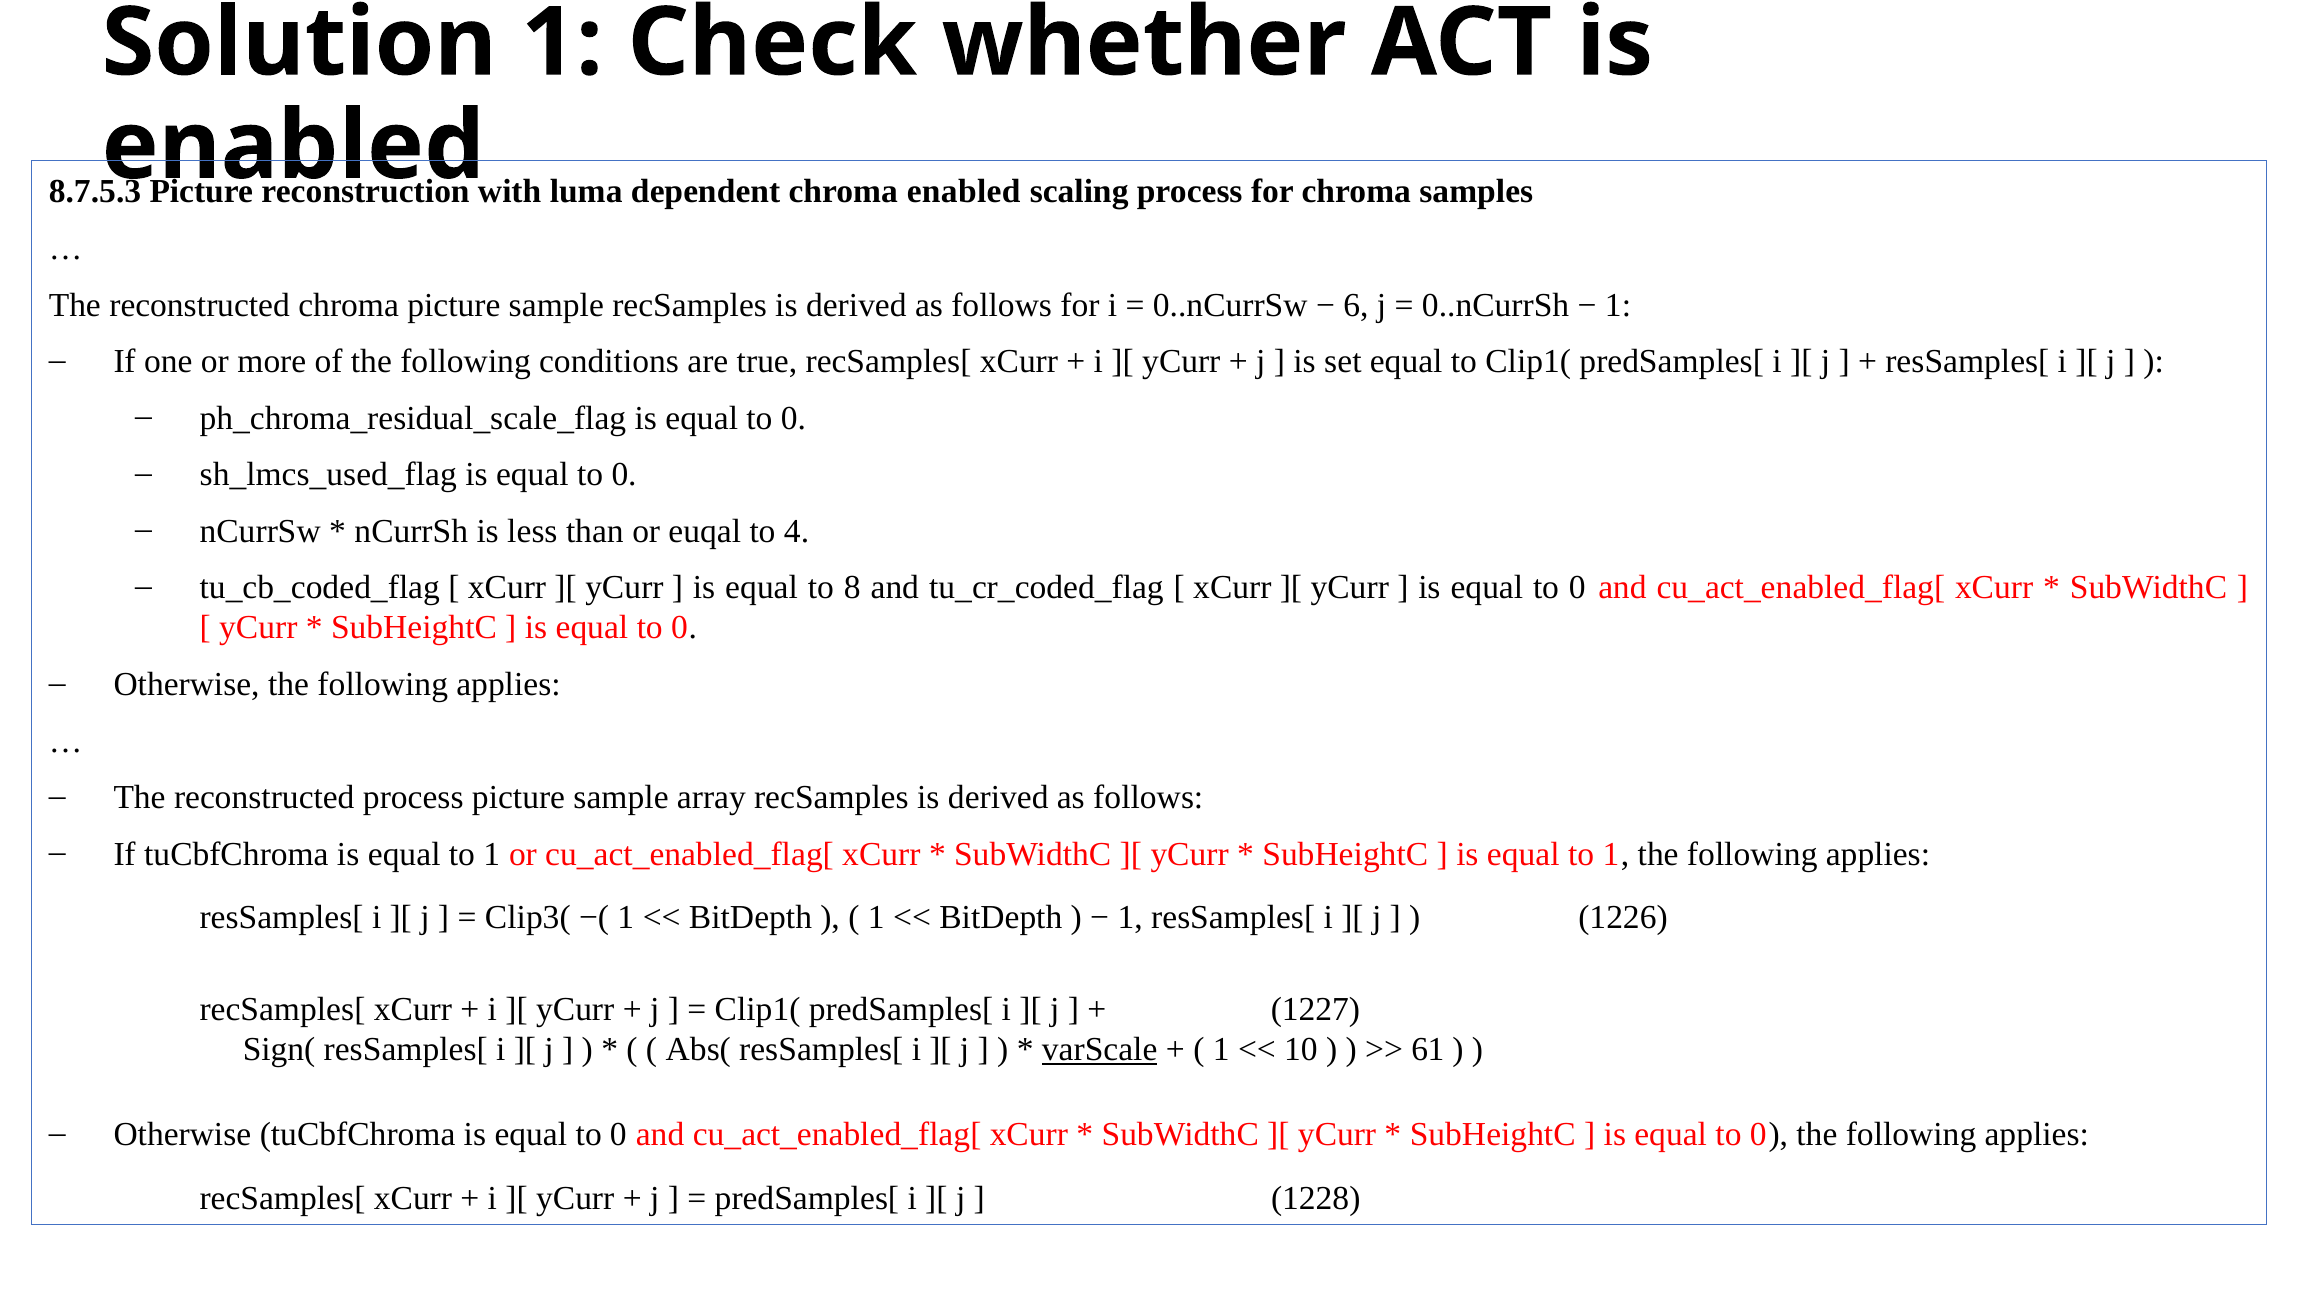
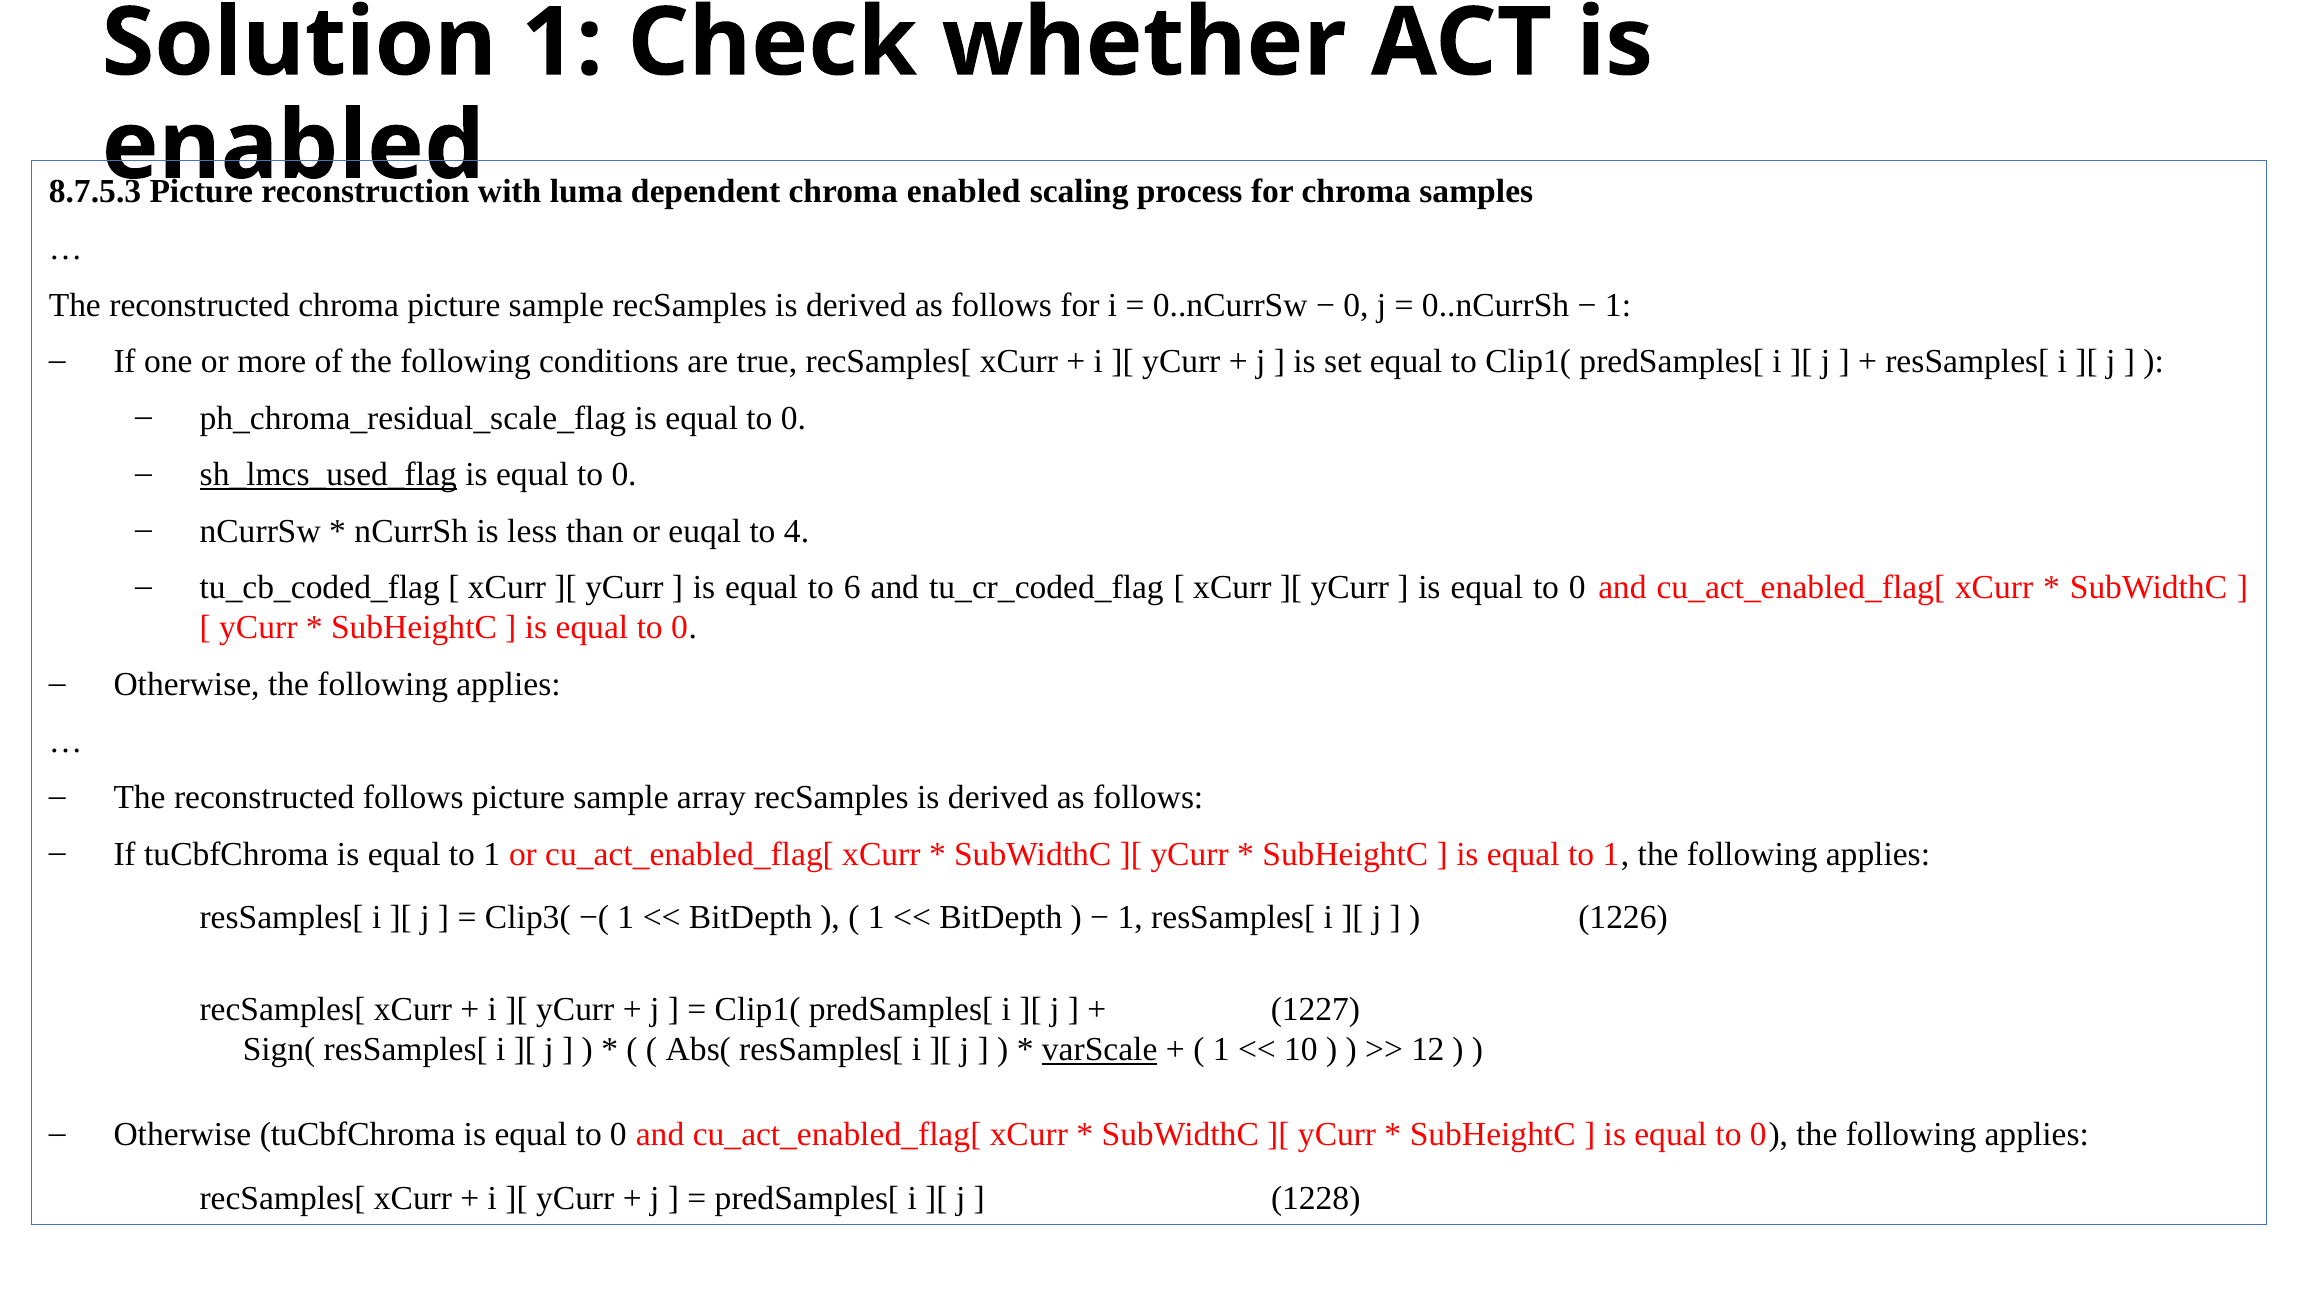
6: 6 -> 0 (1356, 305)
sh_lmcs_used_flag underline: none -> present (328, 474)
8: 8 -> 6 (852, 587)
reconstructed process: process -> follows (413, 797)
61: 61 -> 12 (1428, 1049)
